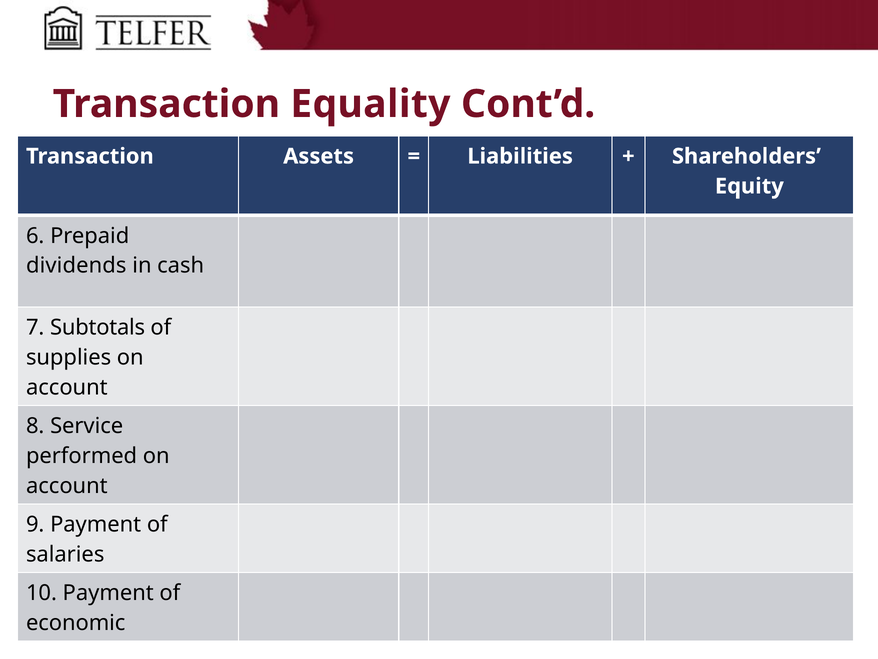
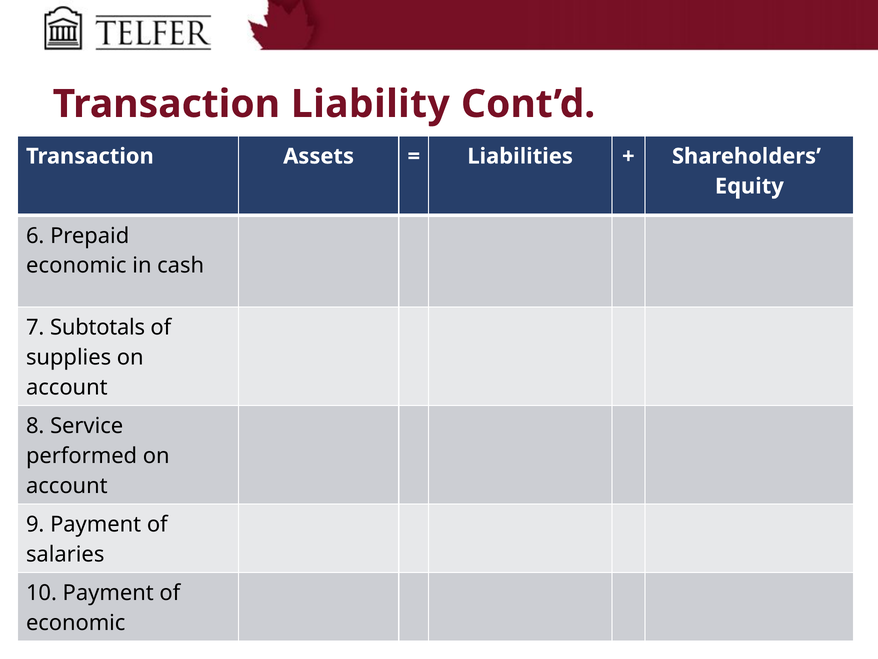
Equality: Equality -> Liability (370, 104)
dividends: dividends -> economic (76, 265)
